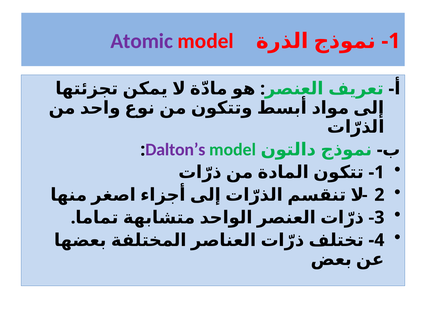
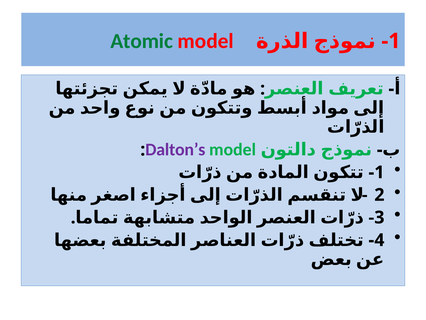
Atomic colour: purple -> green (142, 41)
